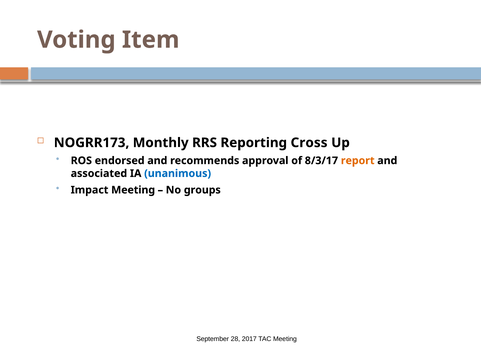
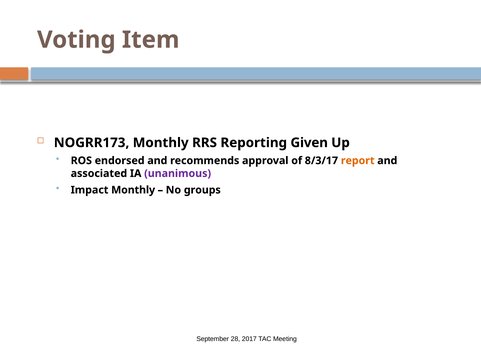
Cross: Cross -> Given (309, 143)
unanimous colour: blue -> purple (178, 173)
Impact Meeting: Meeting -> Monthly (133, 190)
